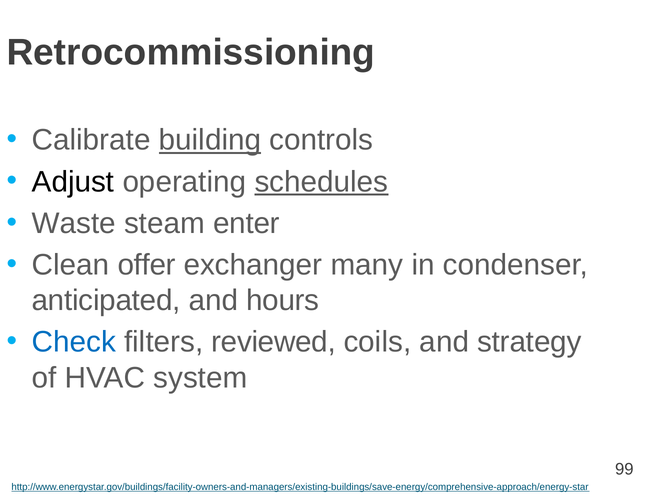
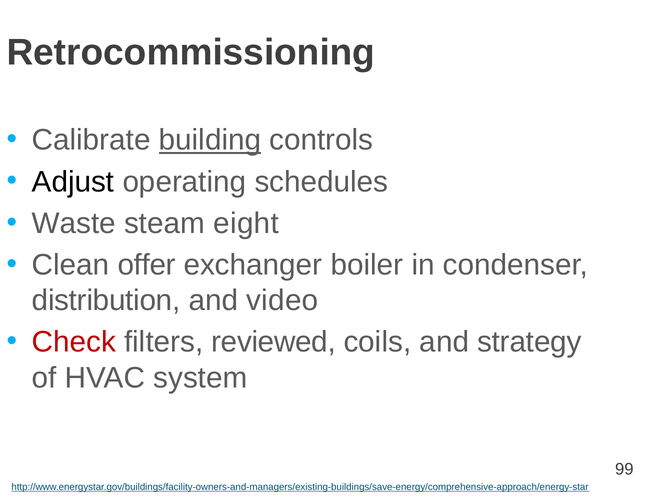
schedules underline: present -> none (321, 182)
enter: enter -> eight (246, 223)
many: many -> boiler (367, 265)
anticipated: anticipated -> distribution (106, 301)
hours: hours -> video (282, 301)
Check colour: blue -> red (74, 342)
